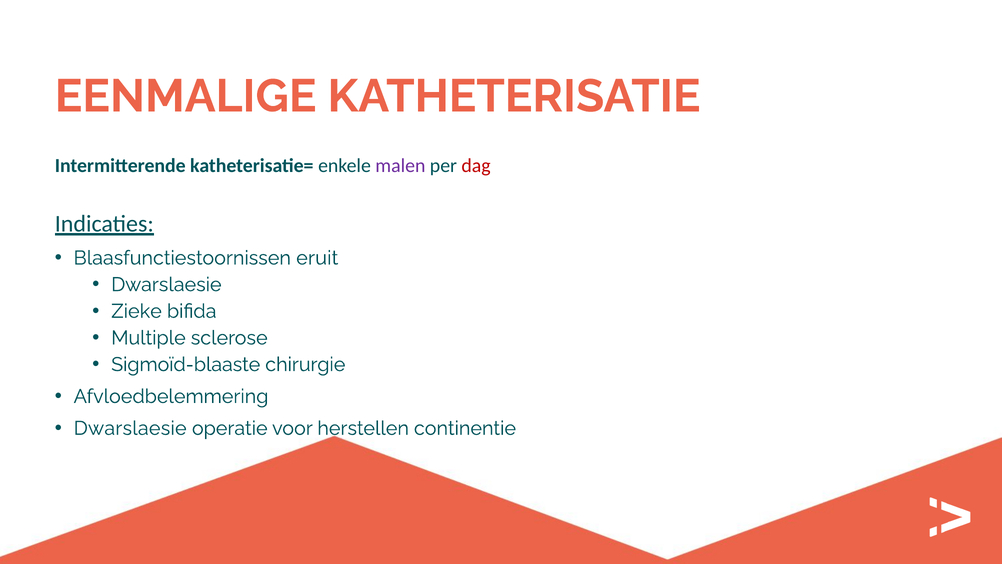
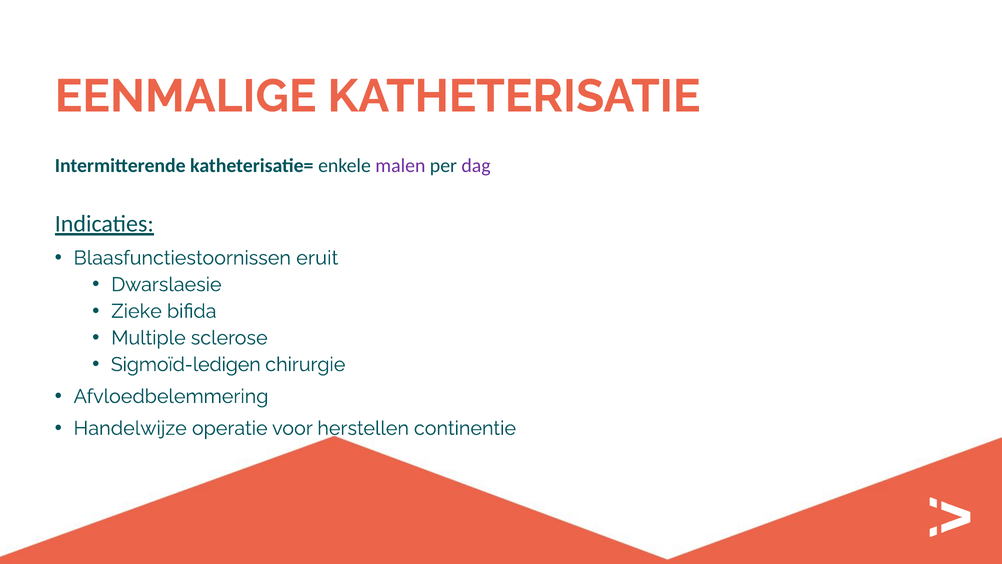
dag colour: red -> purple (476, 166)
Sigmoïd-blaaste: Sigmoïd-blaaste -> Sigmoïd-ledigen (186, 364)
Dwarslaesie: Dwarslaesie -> Handelwijze (130, 428)
